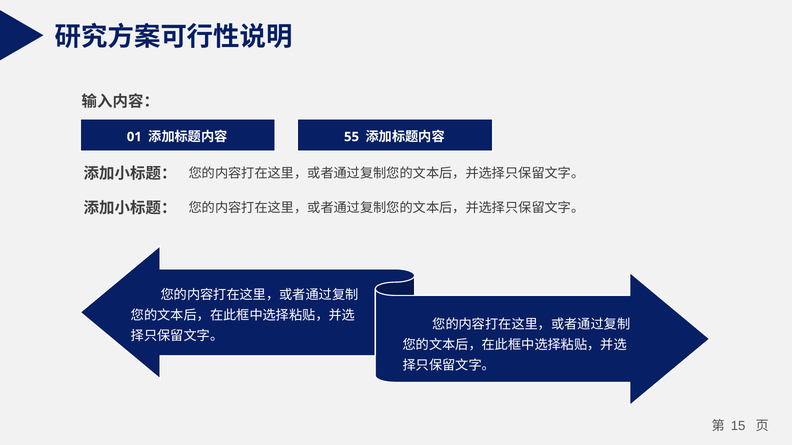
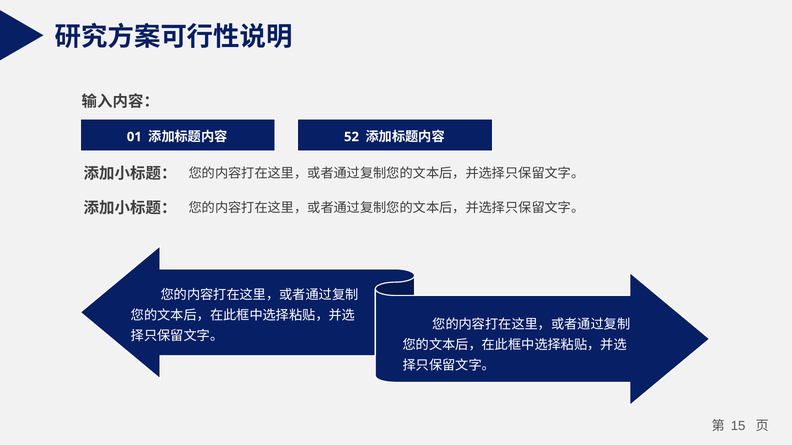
55: 55 -> 52 (352, 137)
